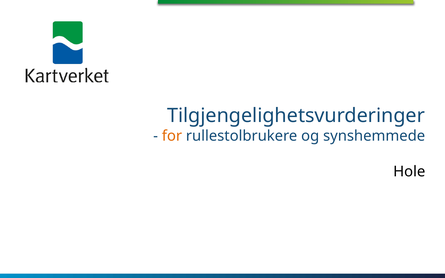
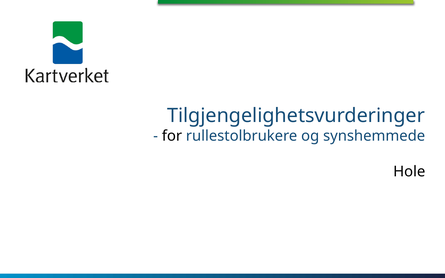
for colour: orange -> black (172, 136)
